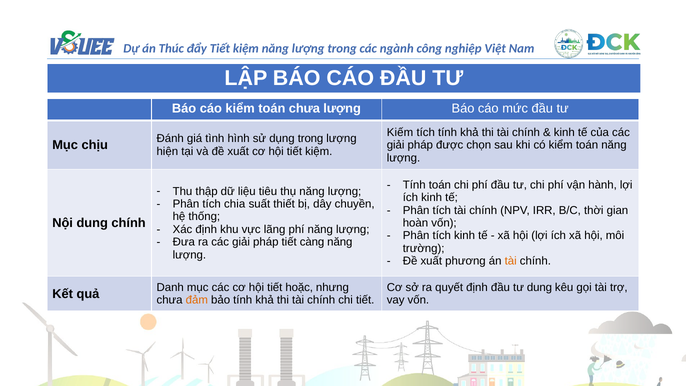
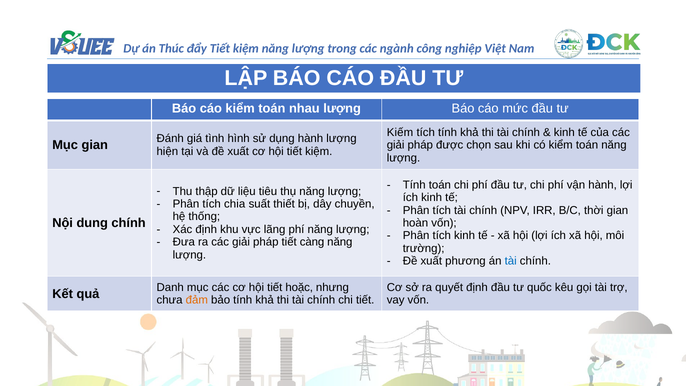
toán chưa: chưa -> nhau (304, 109)
dụng trong: trong -> hành (311, 139)
Mục chịu: chịu -> gian (95, 145)
tài colour: orange -> blue (511, 261)
tư dung: dung -> quốc (539, 287)
